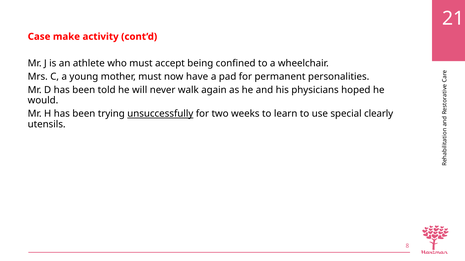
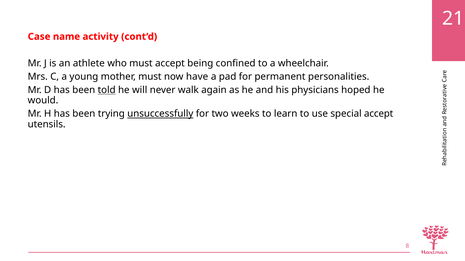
make: make -> name (67, 37)
told underline: none -> present (107, 90)
special clearly: clearly -> accept (379, 114)
